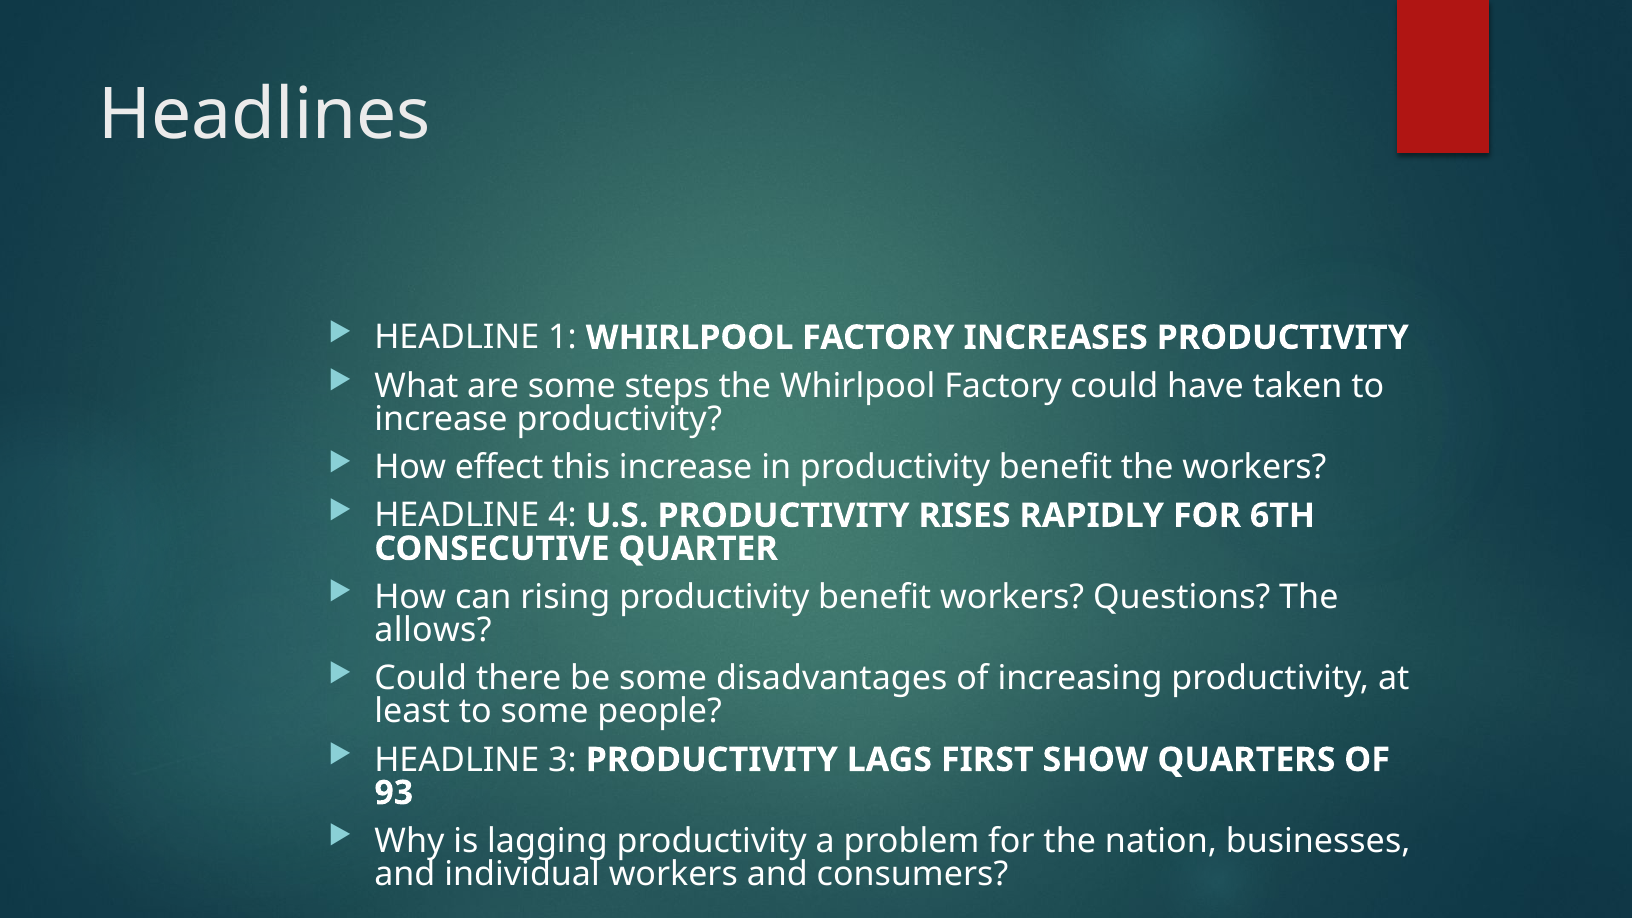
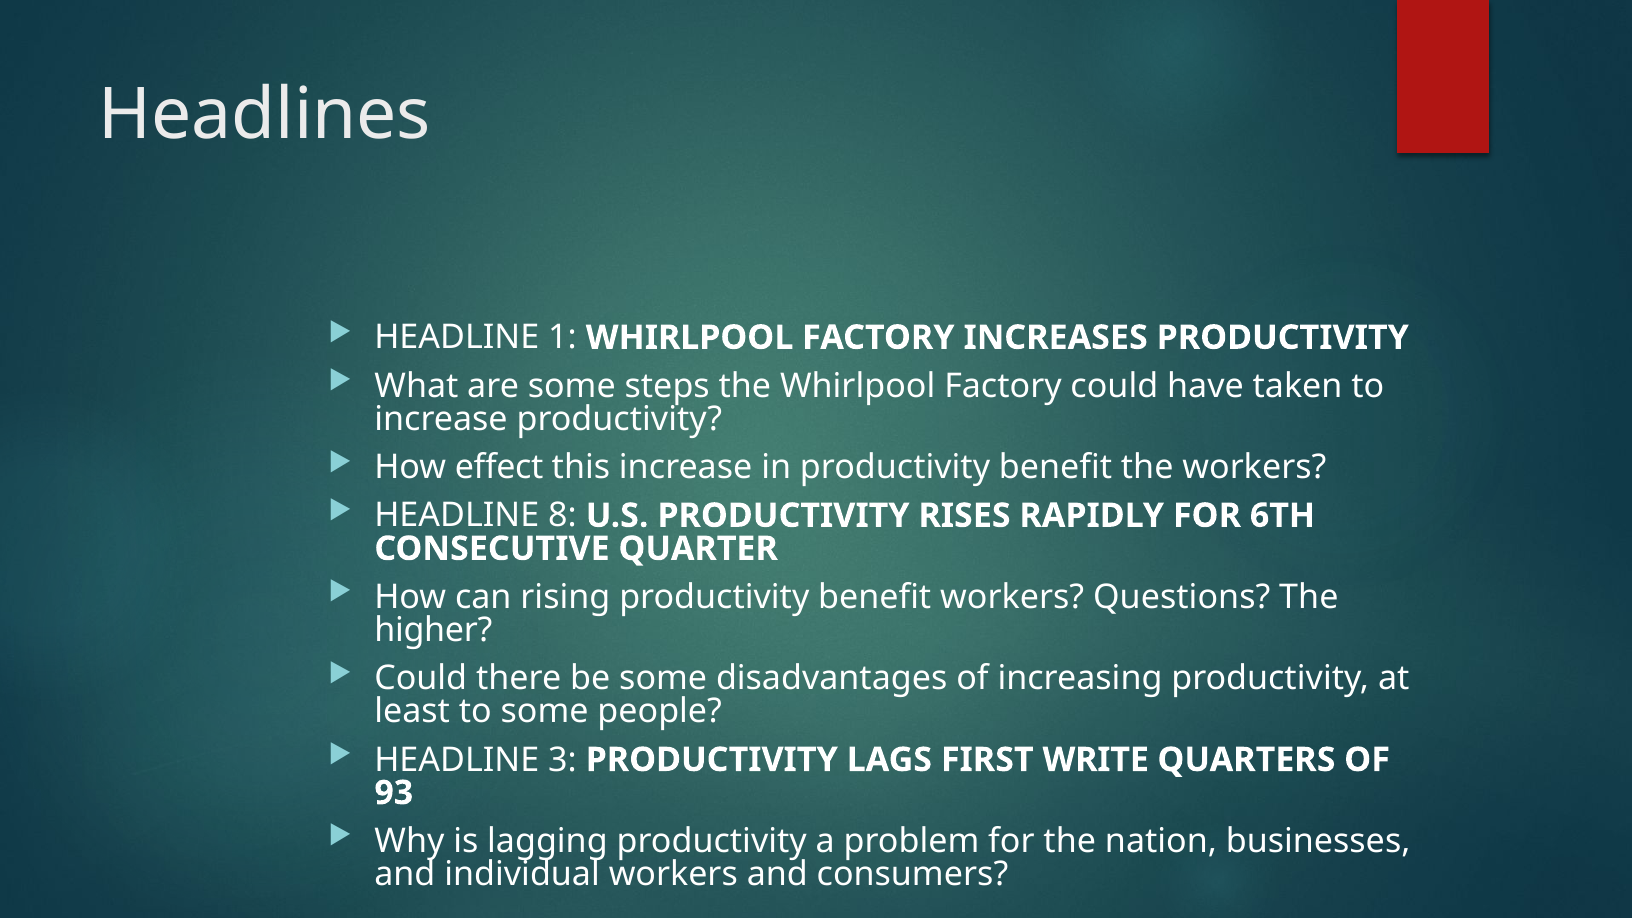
4: 4 -> 8 (562, 516)
allows: allows -> higher (433, 630)
SHOW: SHOW -> WRITE (1096, 760)
